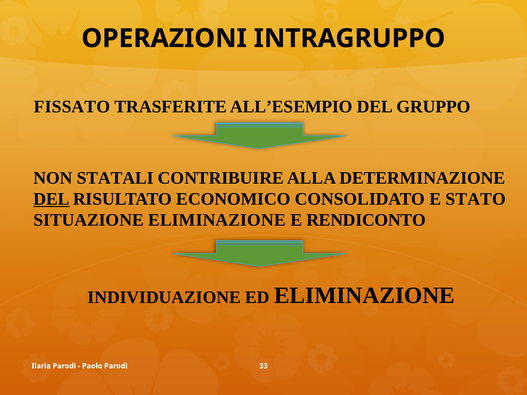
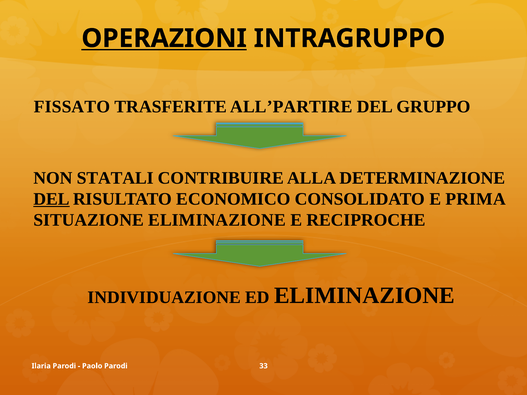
OPERAZIONI underline: none -> present (164, 38)
ALL’ESEMPIO: ALL’ESEMPIO -> ALL’PARTIRE (291, 107)
STATO: STATO -> PRIMA (476, 199)
RENDICONTO: RENDICONTO -> RECIPROCHE (366, 220)
